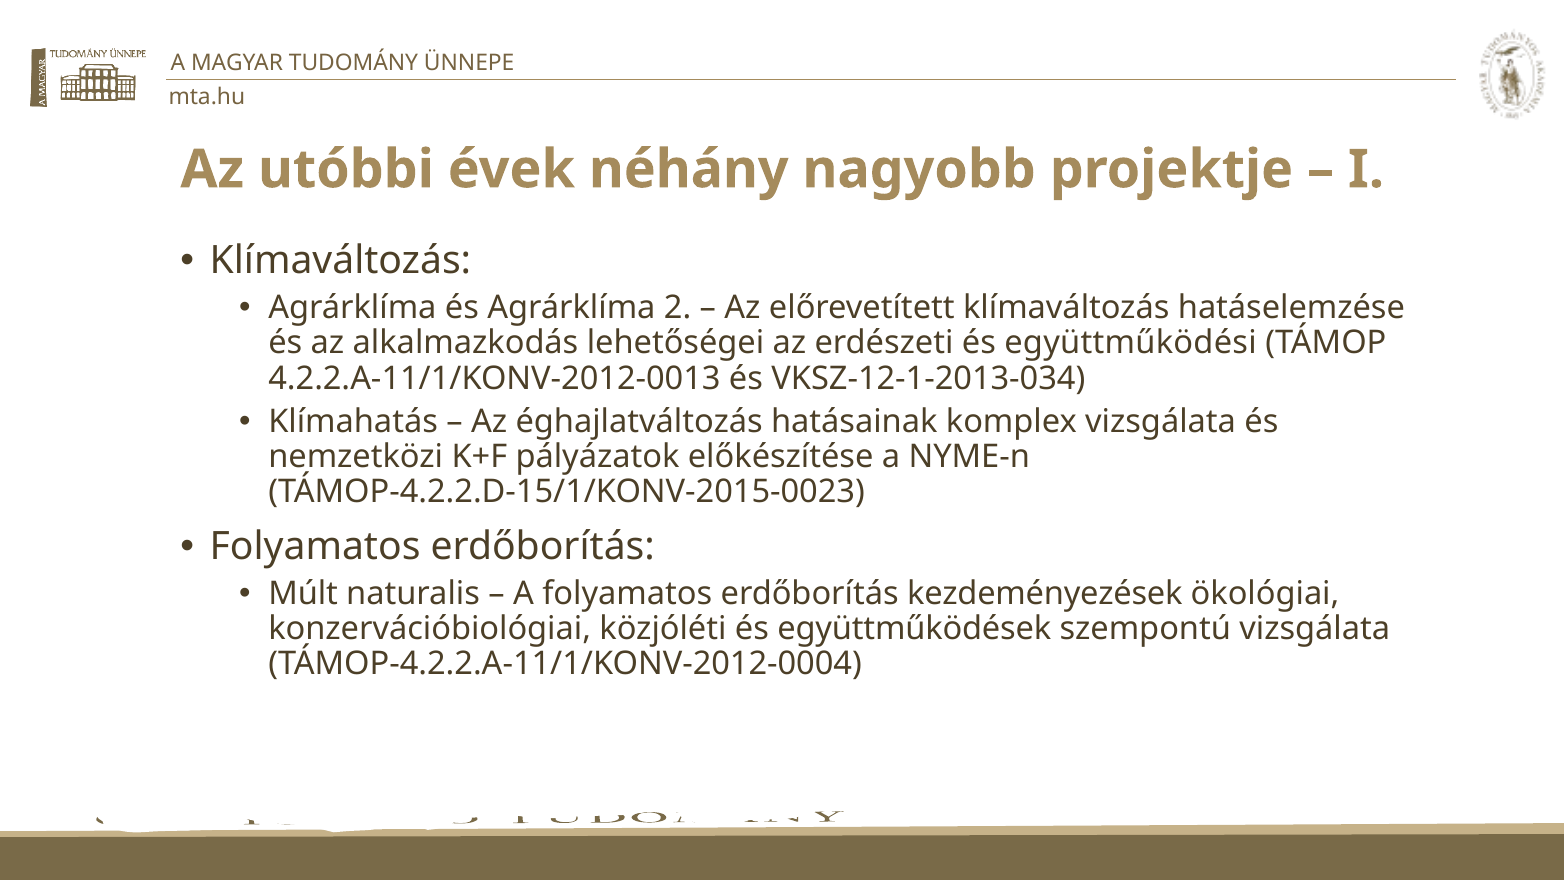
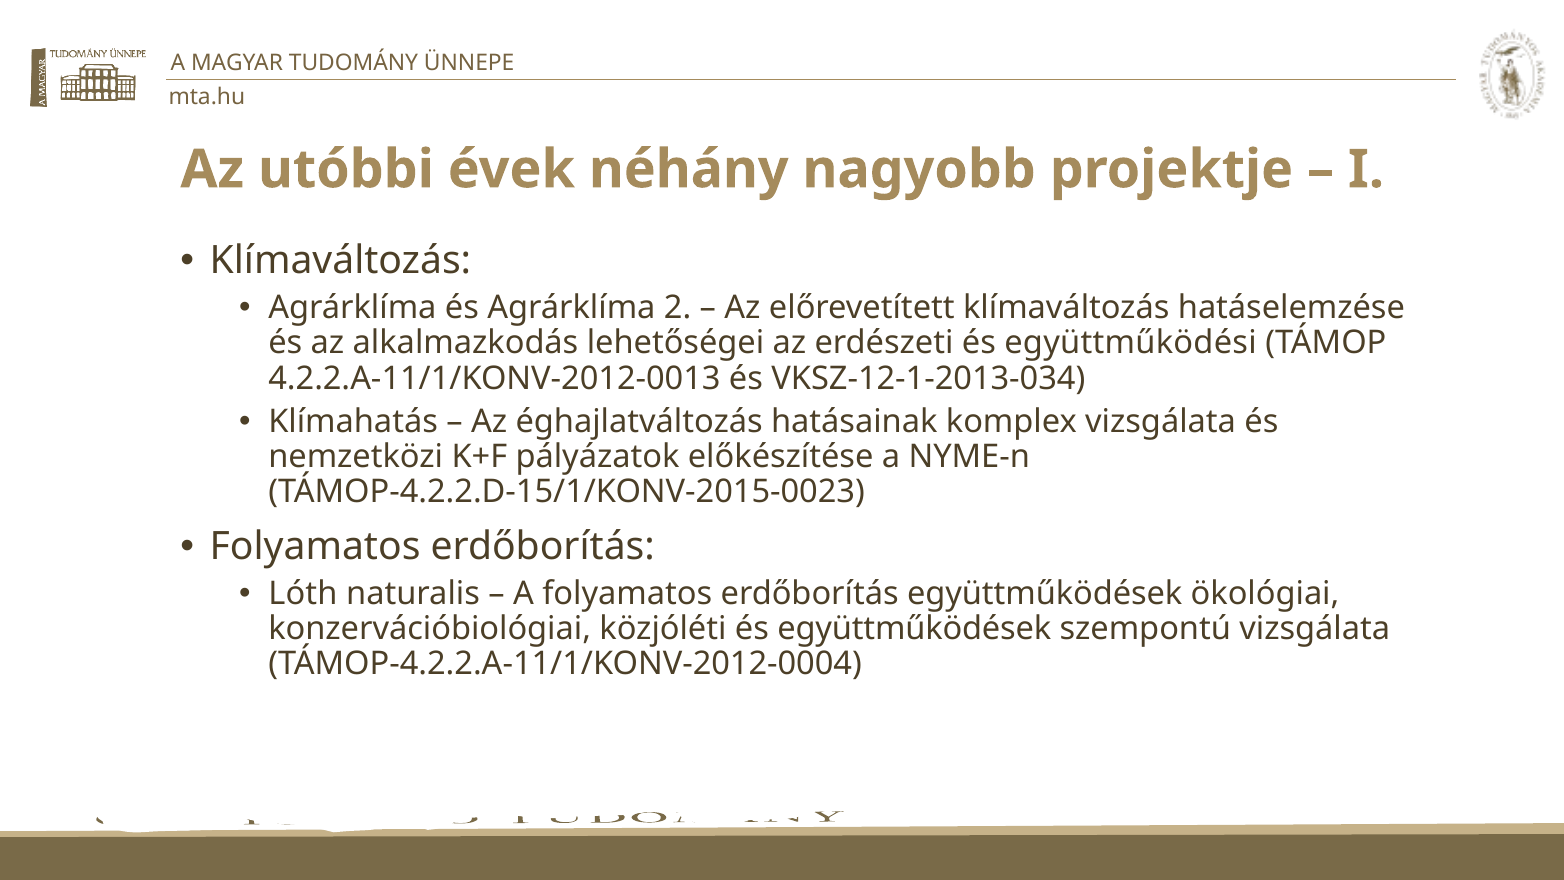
Múlt: Múlt -> Lóth (303, 594)
erdőborítás kezdeményezések: kezdeményezések -> együttműködések (1045, 594)
